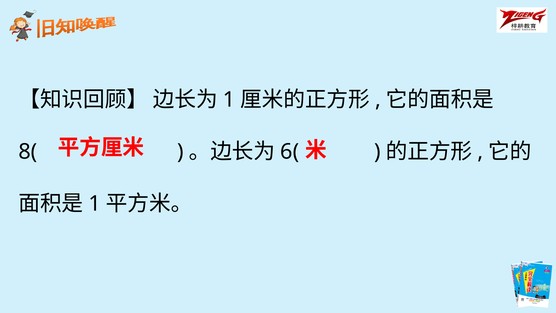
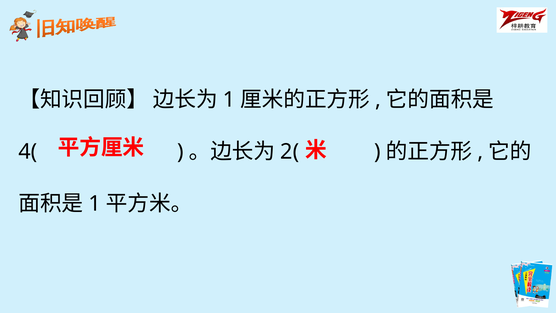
8(: 8( -> 4( (28, 152)
6(: 6( -> 2( (290, 152)
